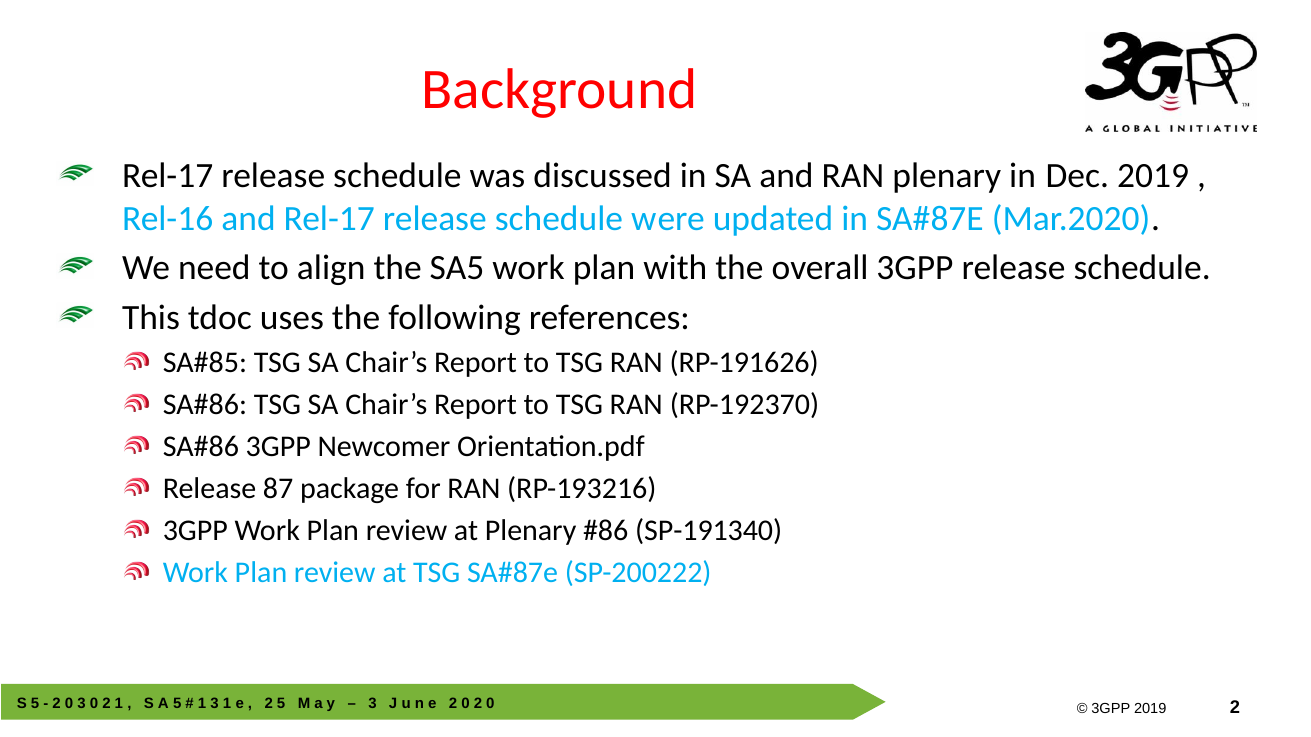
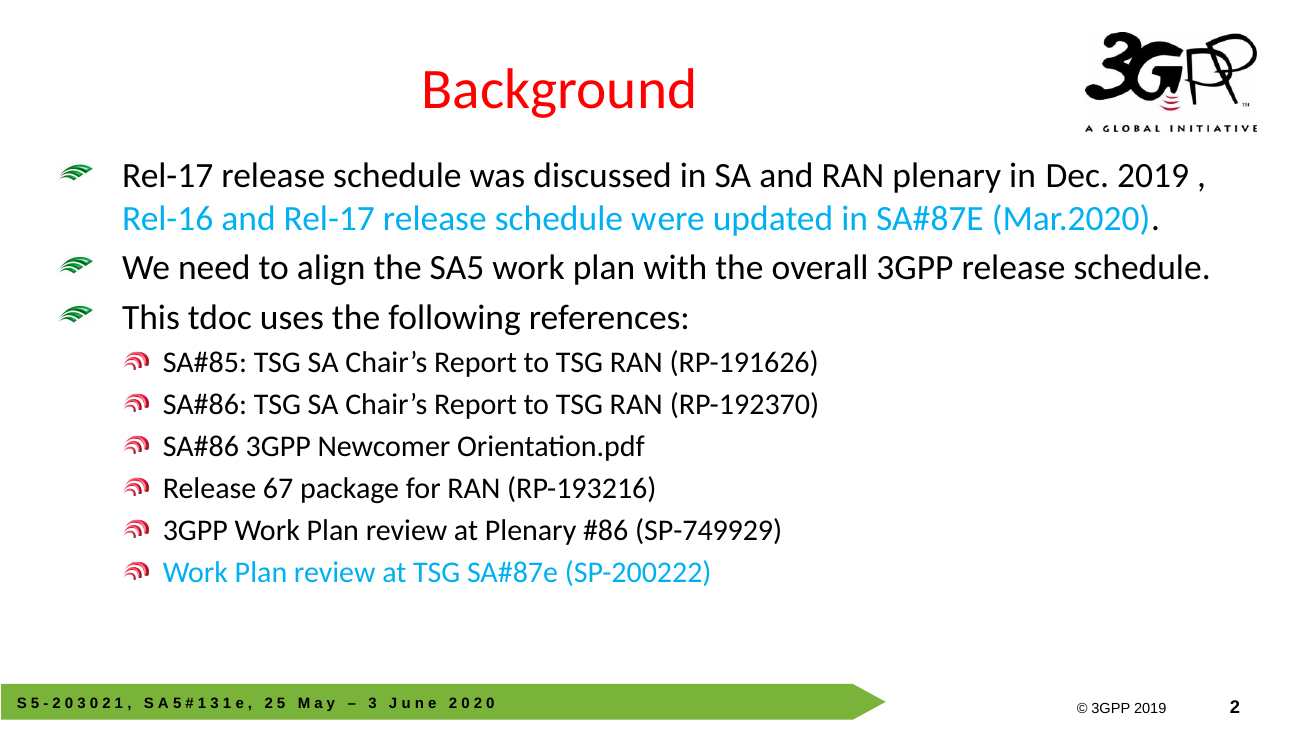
87: 87 -> 67 (278, 489)
SP-191340: SP-191340 -> SP-749929 (709, 531)
